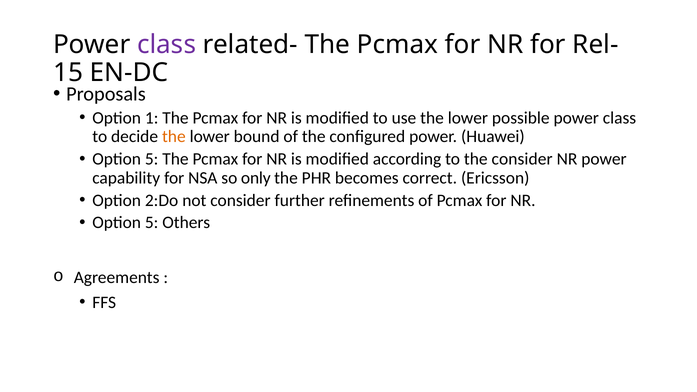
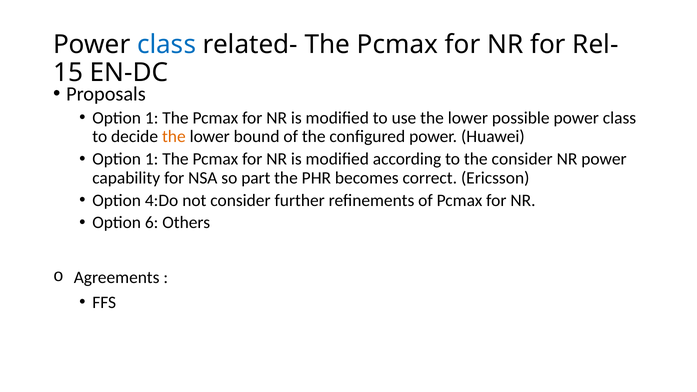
class colour: purple -> blue (167, 44)
5: 5 -> 1 (152, 159)
only: only -> part (256, 178)
2:Do: 2:Do -> 4:Do (162, 200)
5: 5 -> 6 (152, 223)
